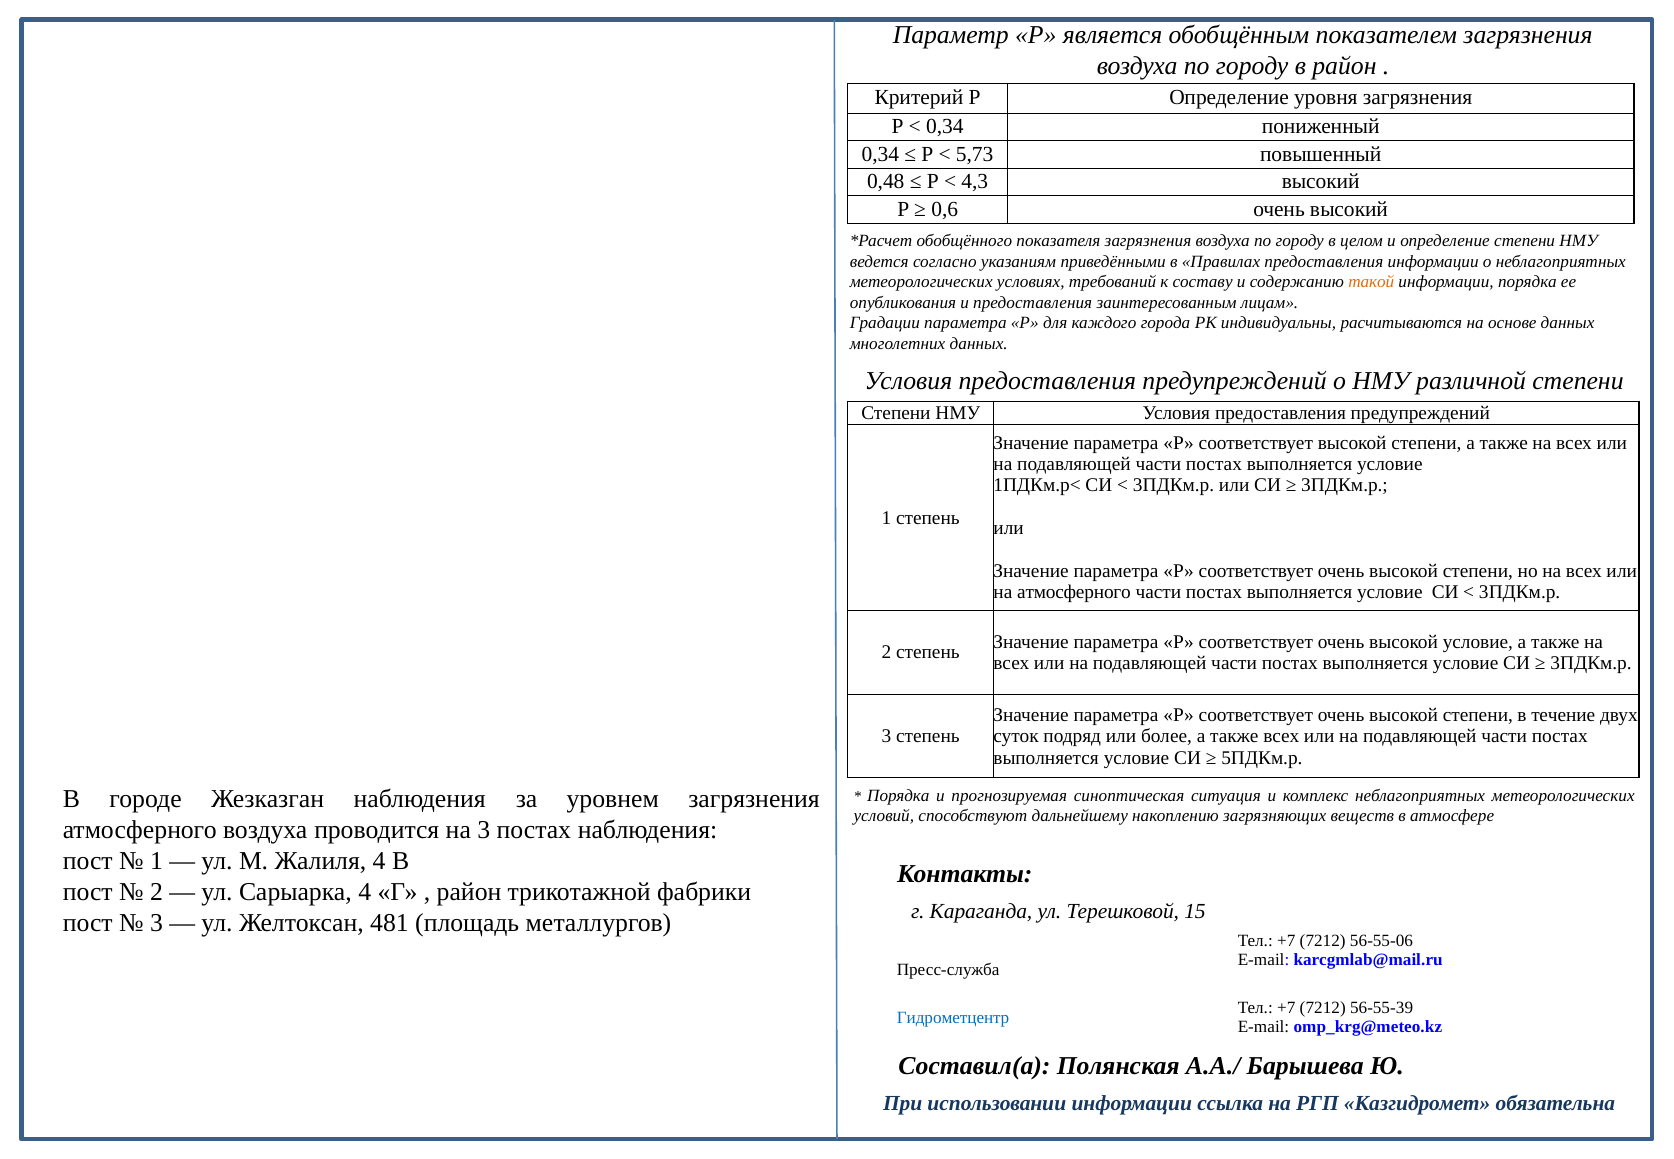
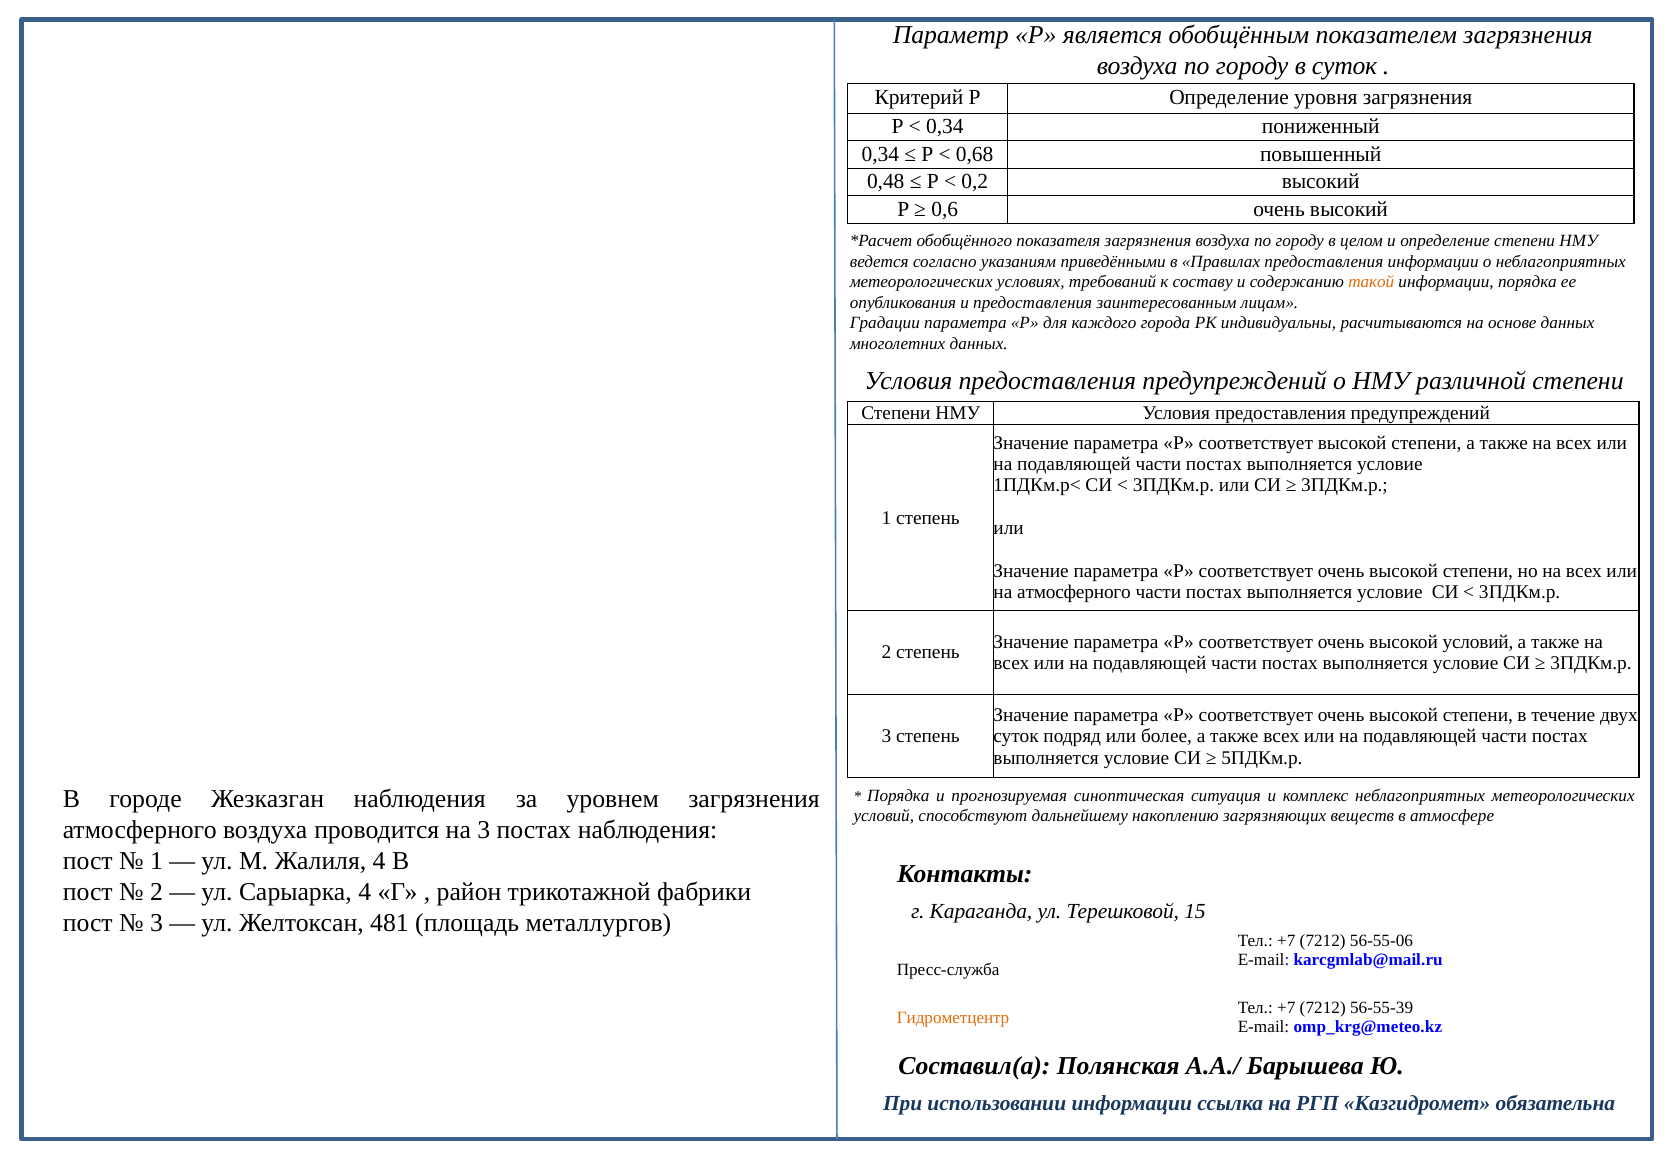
в район: район -> суток (1345, 66)
5,73: 5,73 -> 0,68 (975, 154)
4,3: 4,3 -> 0,2 (975, 182)
высокой условие: условие -> условий (1478, 642)
Гидрометцентр colour: blue -> orange (953, 1018)
